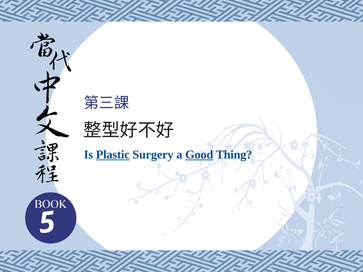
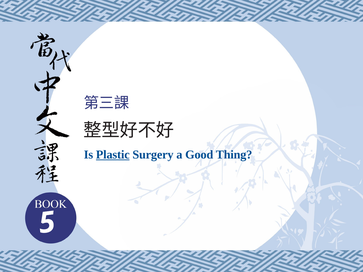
Good underline: present -> none (199, 155)
